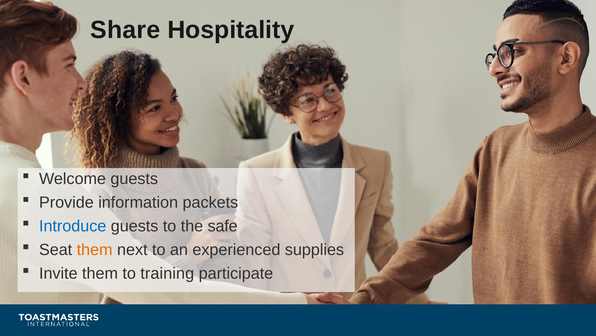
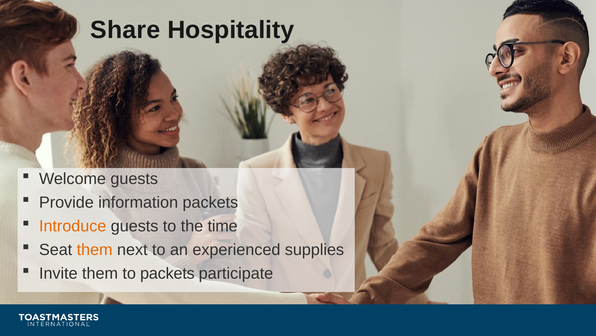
Introduce colour: blue -> orange (73, 226)
safe: safe -> time (223, 226)
to training: training -> packets (167, 273)
